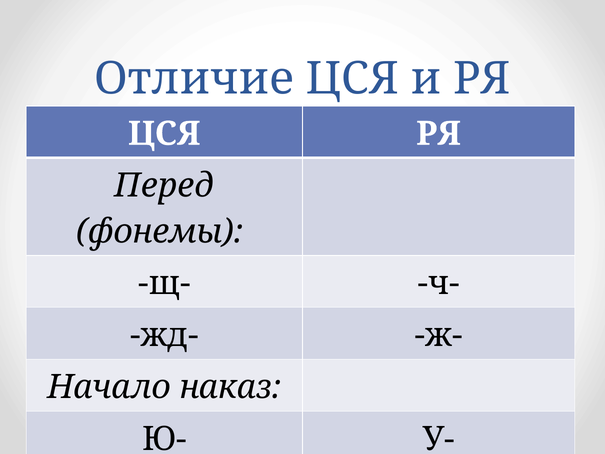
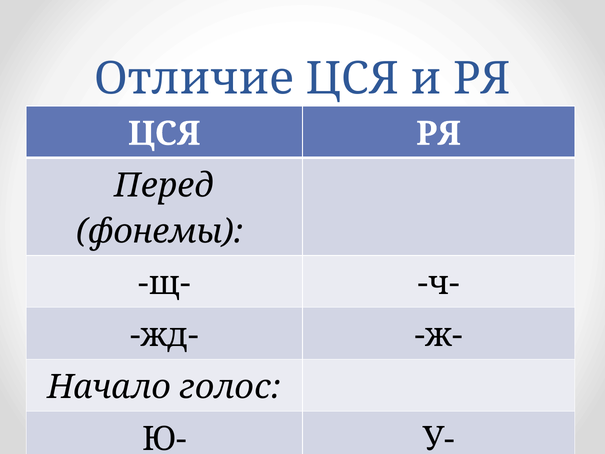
наказ: наказ -> голос (230, 387)
